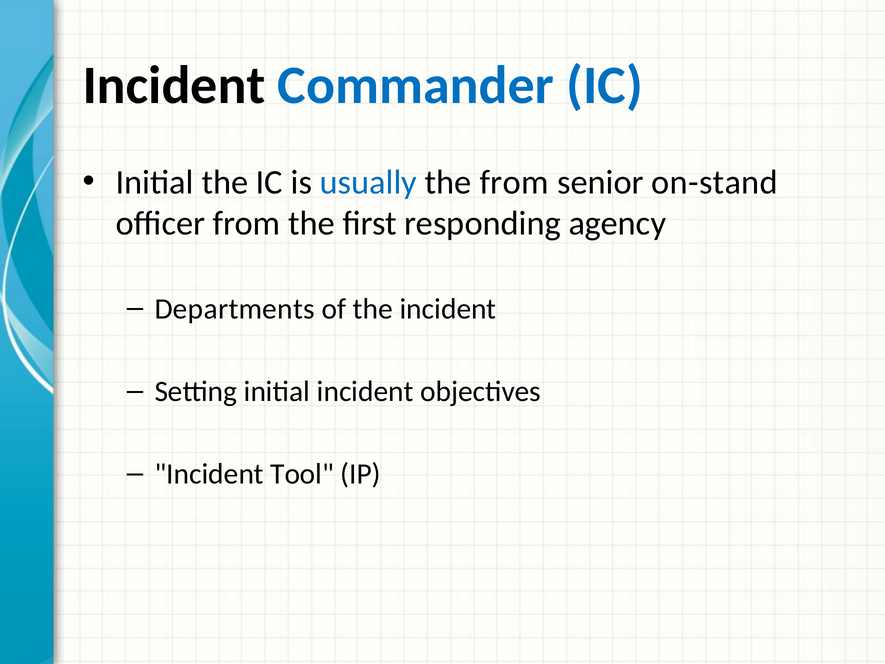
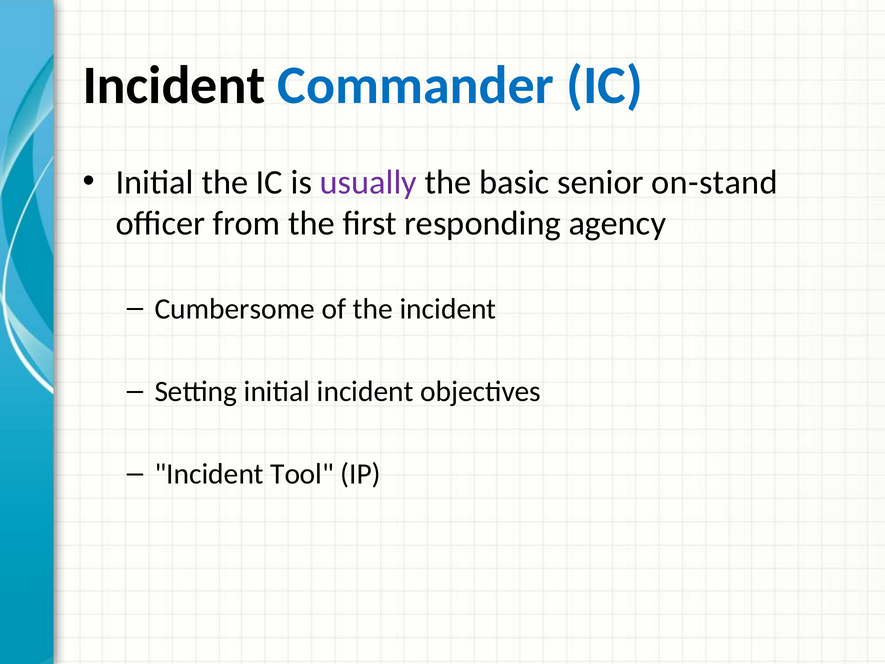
usually colour: blue -> purple (368, 182)
the from: from -> basic (514, 182)
Departments: Departments -> Cumbersome (235, 309)
